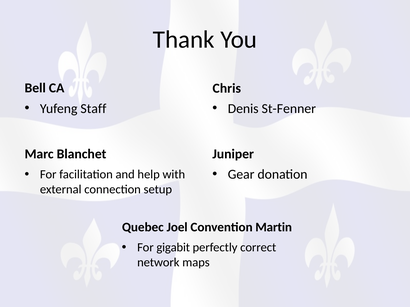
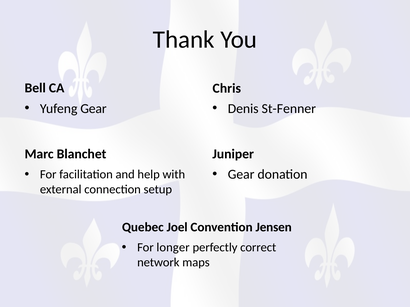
Yufeng Staff: Staff -> Gear (94, 109)
Martin: Martin -> Jensen (274, 228)
gigabit: gigabit -> longer (173, 248)
